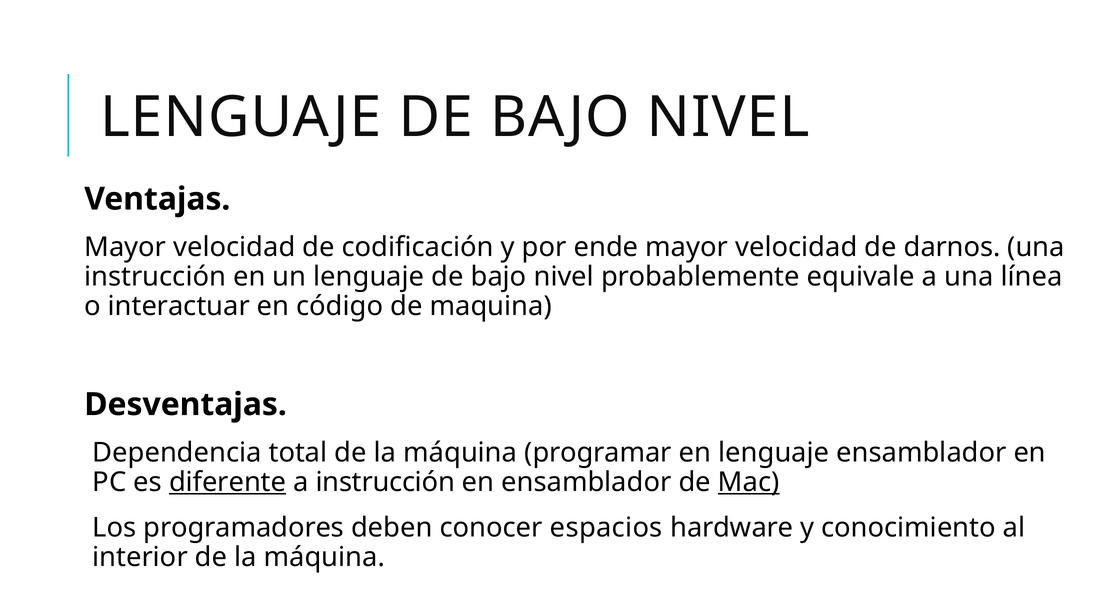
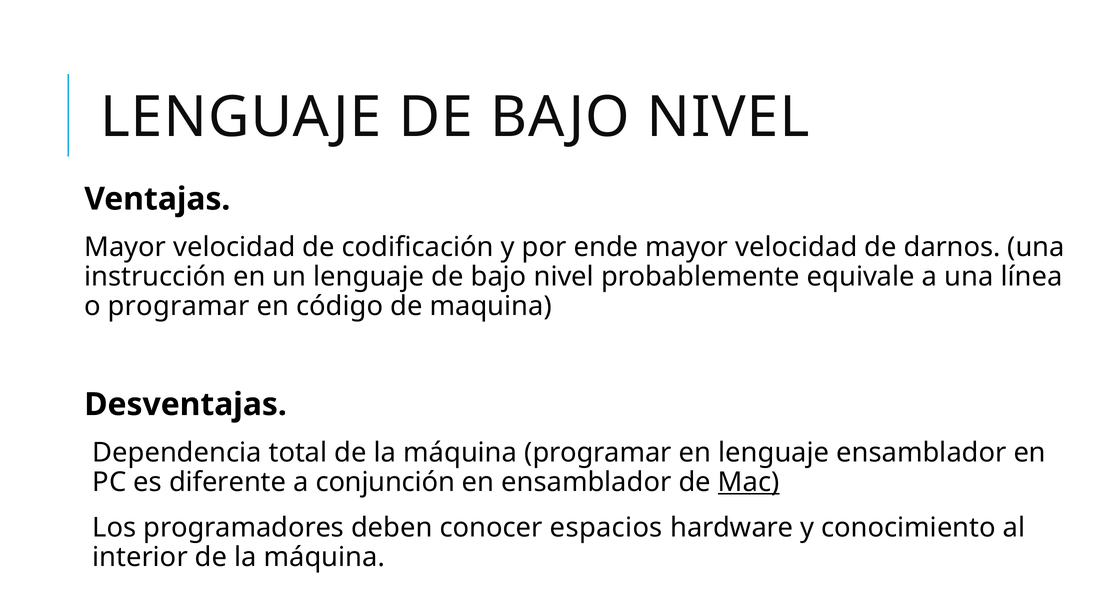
o interactuar: interactuar -> programar (179, 306)
diferente underline: present -> none (228, 482)
a instrucción: instrucción -> conjunción (385, 482)
